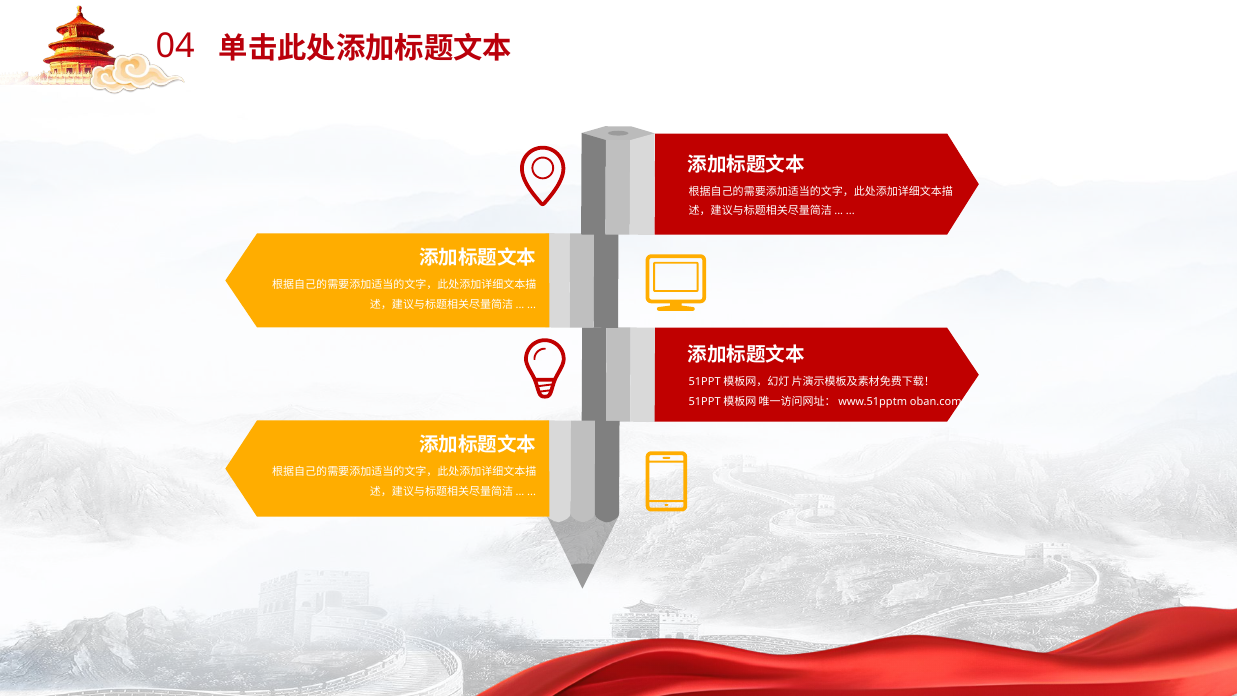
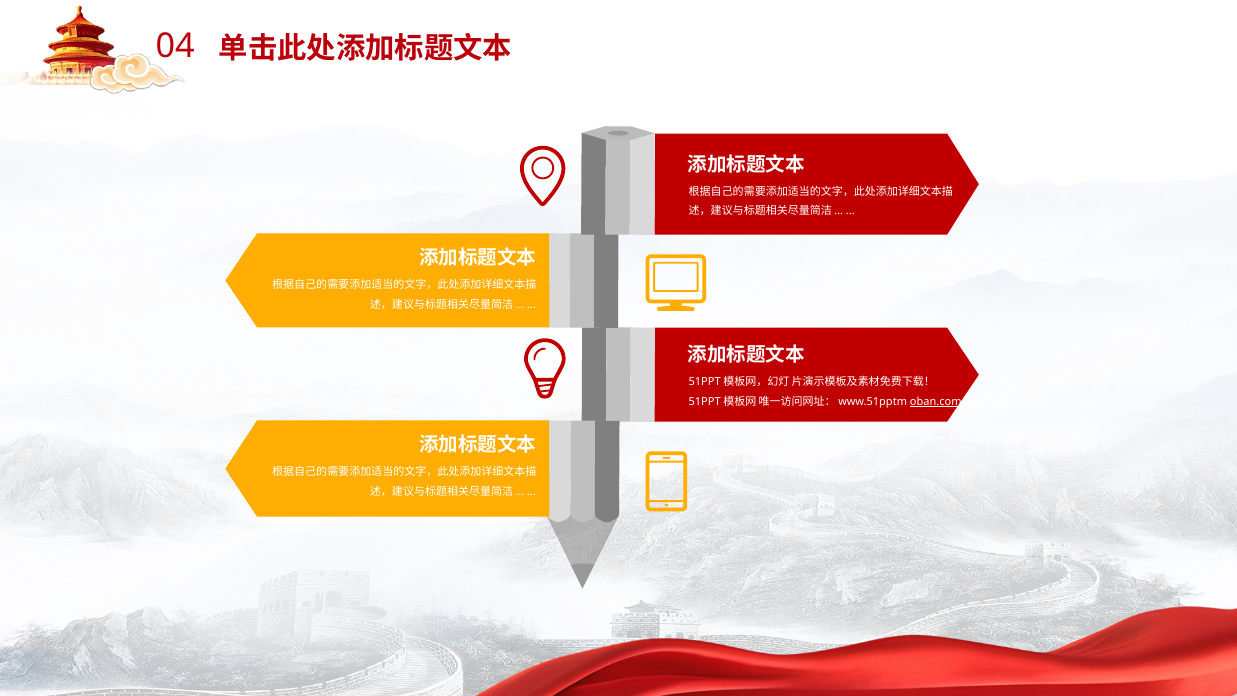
oban.com underline: none -> present (936, 402)
